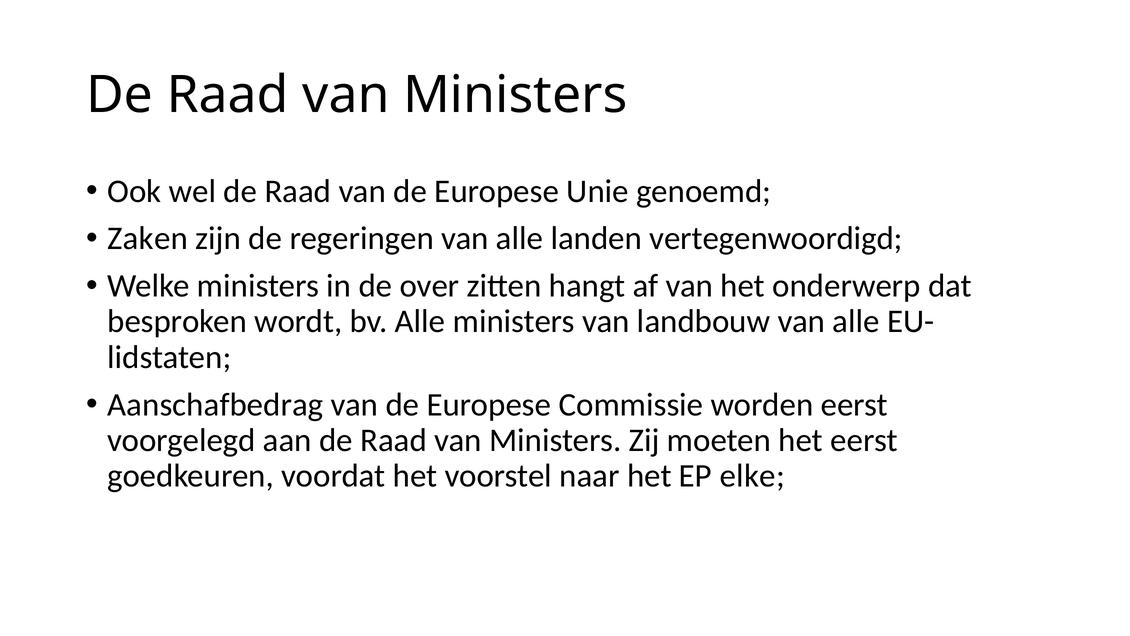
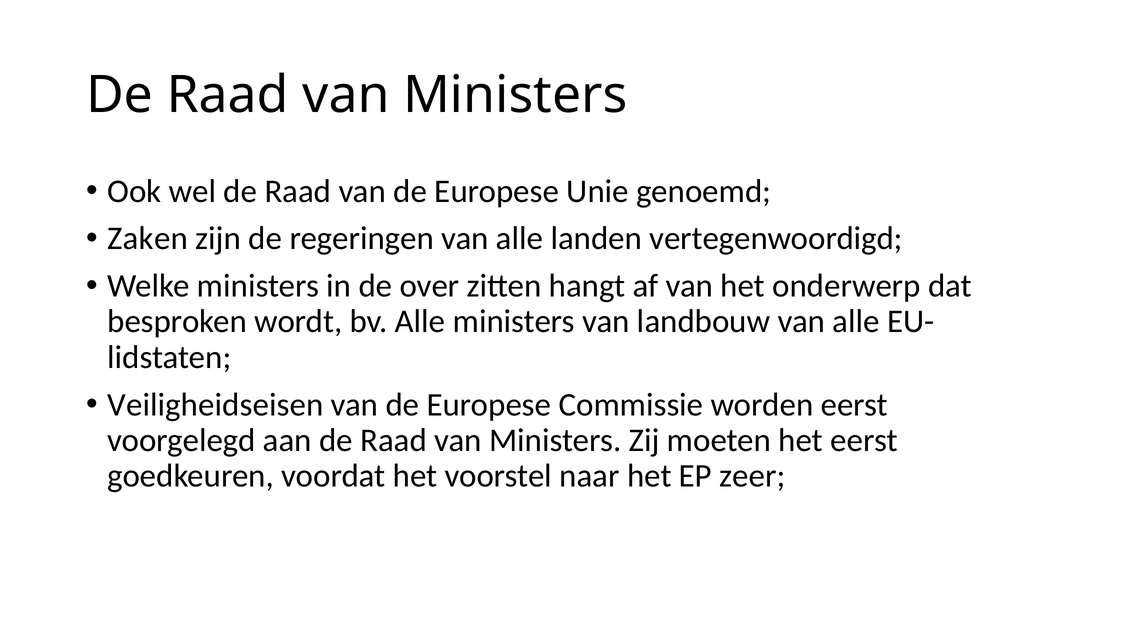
Aanschafbedrag: Aanschafbedrag -> Veiligheidseisen (215, 404)
elke: elke -> zeer (752, 476)
